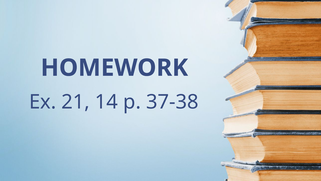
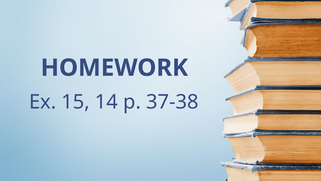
21: 21 -> 15 (76, 102)
